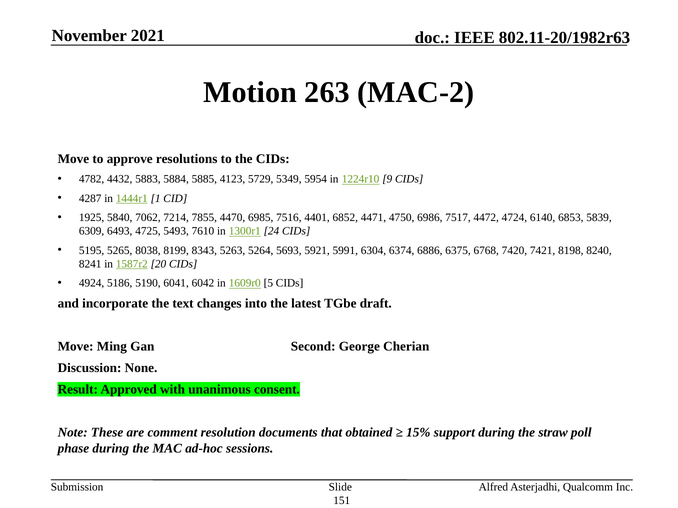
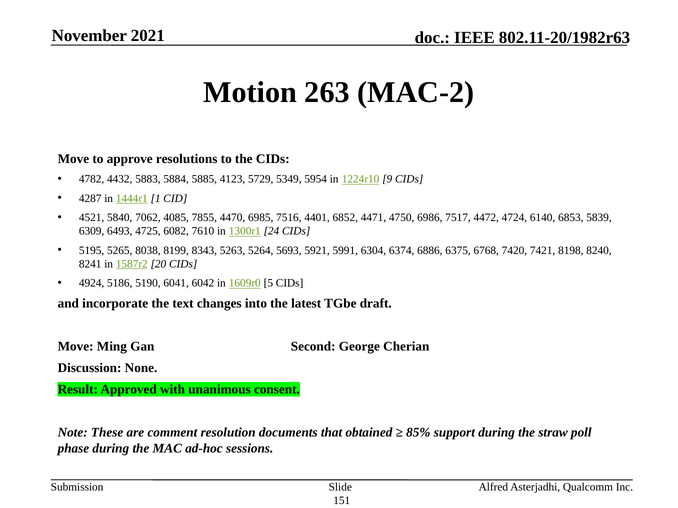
1925: 1925 -> 4521 (92, 218)
7214: 7214 -> 4085 (176, 218)
5493: 5493 -> 6082 (176, 231)
15%: 15% -> 85% (418, 433)
